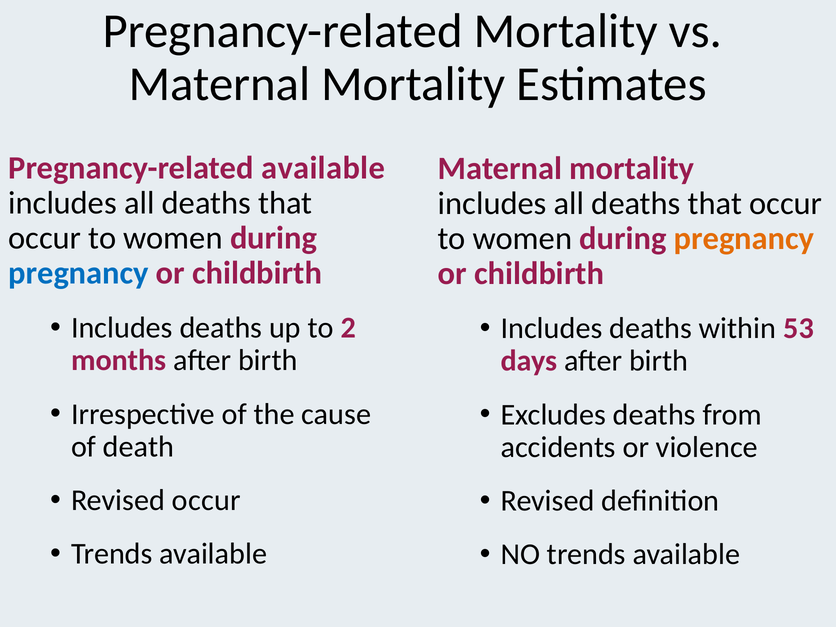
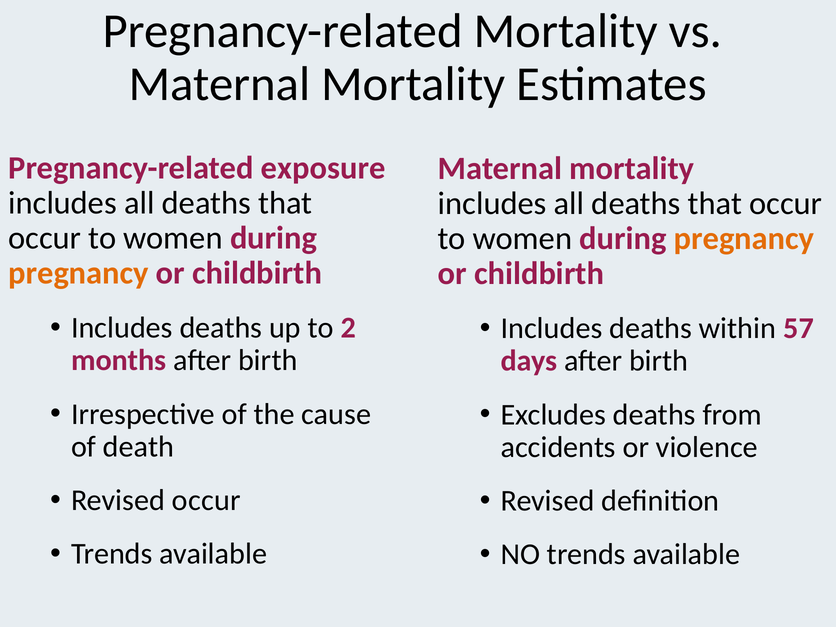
Pregnancy-related available: available -> exposure (323, 168)
pregnancy colour: blue -> orange (78, 273)
53: 53 -> 57 (799, 328)
